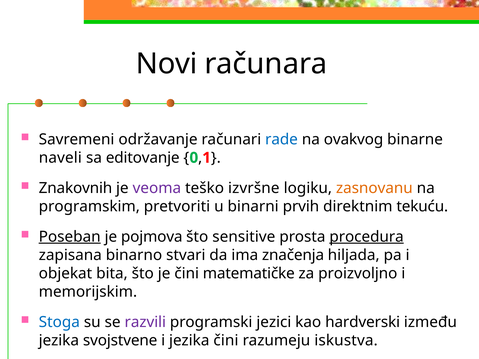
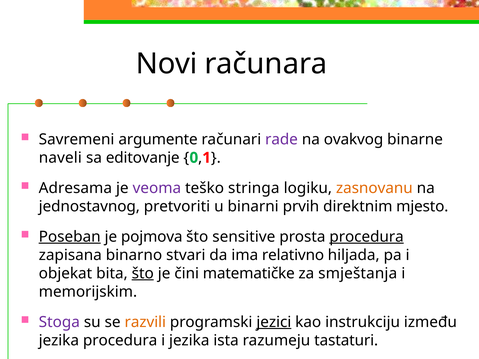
održavanje: održavanje -> argumente (158, 140)
rade colour: blue -> purple (282, 140)
Znakovnih: Znakovnih -> Adresama (75, 188)
izvršne: izvršne -> stringa (254, 188)
programskim: programskim -> jednostavnog (89, 207)
tekuću: tekuću -> mjesto (422, 207)
značenja: značenja -> relativno (293, 255)
što underline: none -> present (143, 274)
proizvoljno: proizvoljno -> smještanja (358, 274)
Stoga colour: blue -> purple (59, 322)
razvili colour: purple -> orange (145, 322)
jezici underline: none -> present (274, 322)
hardverski: hardverski -> instrukciju (363, 322)
jezika svojstvene: svojstvene -> procedura (120, 341)
jezika čini: čini -> ista (226, 341)
iskustva: iskustva -> tastaturi (346, 341)
